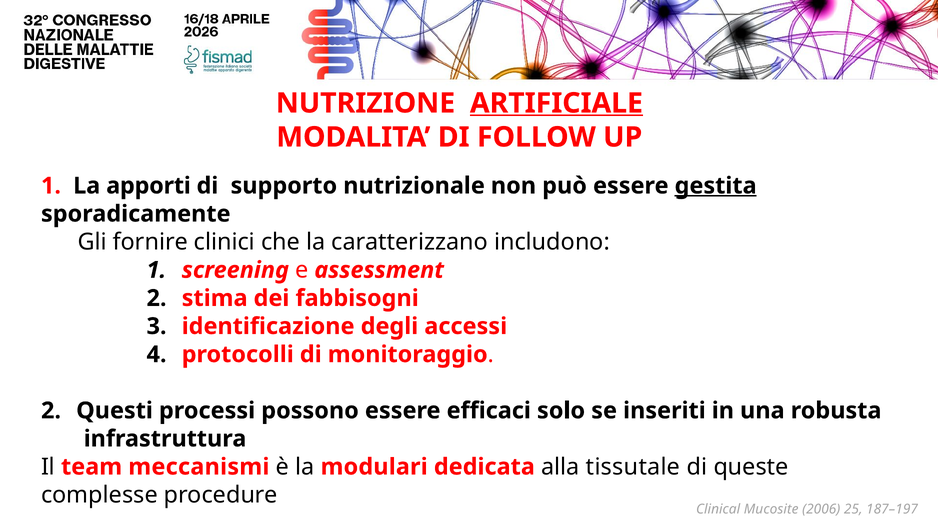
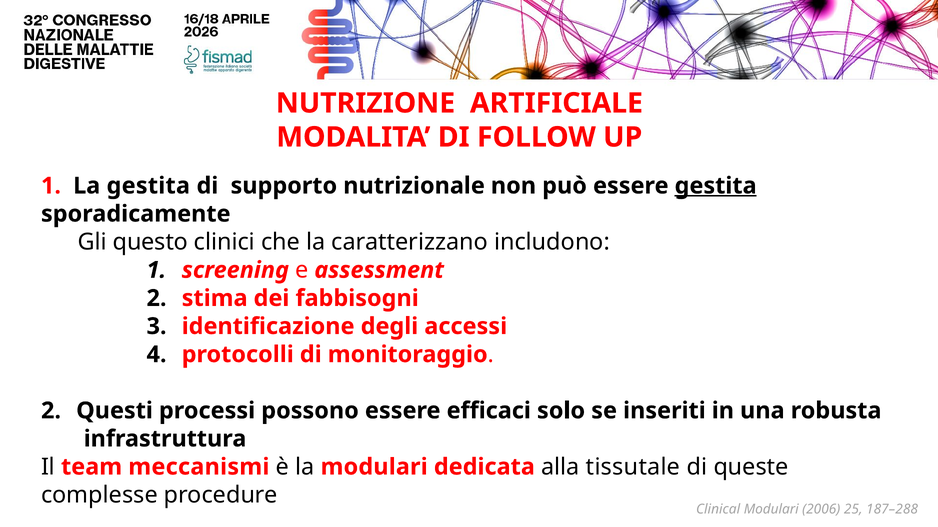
ARTIFICIALE underline: present -> none (556, 103)
La apporti: apporti -> gestita (148, 186)
fornire: fornire -> questo (150, 242)
Clinical Mucosite: Mucosite -> Modulari (771, 510)
187–197: 187–197 -> 187–288 (892, 510)
